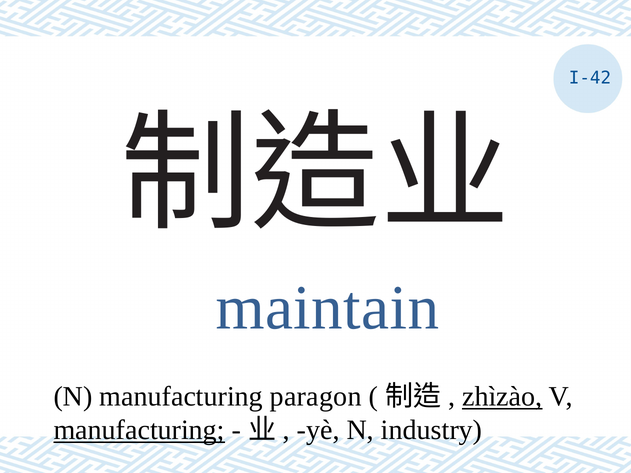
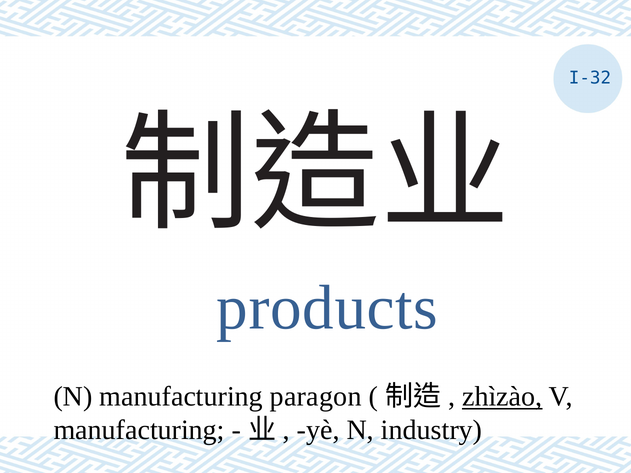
I-42: I-42 -> I-32 (590, 78)
maintain: maintain -> products (327, 308)
manufacturing underline: present -> none (139, 430)
